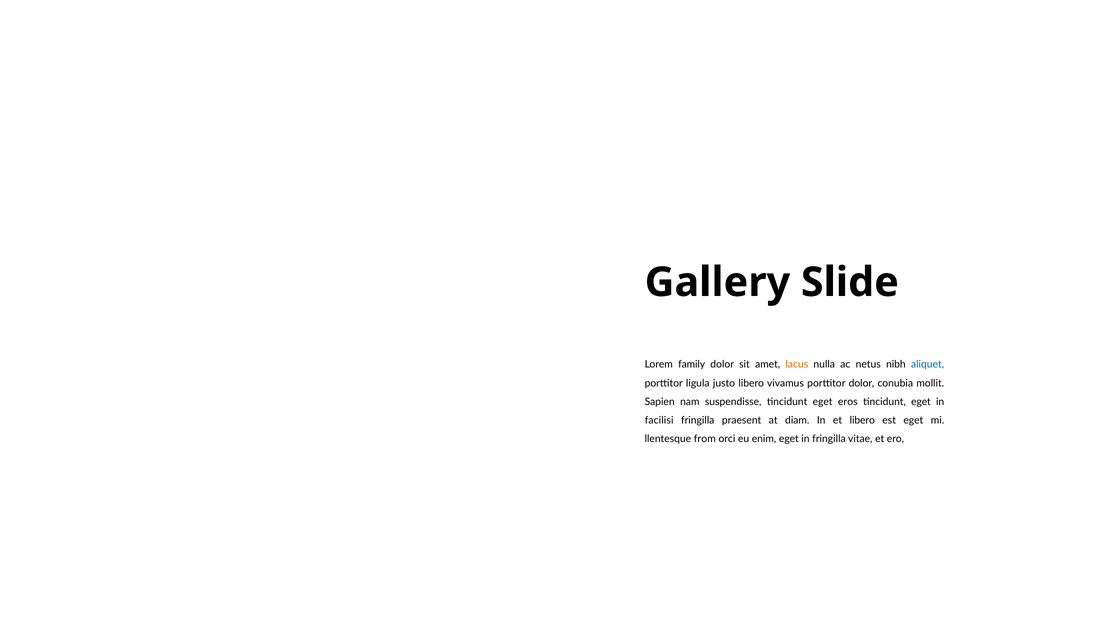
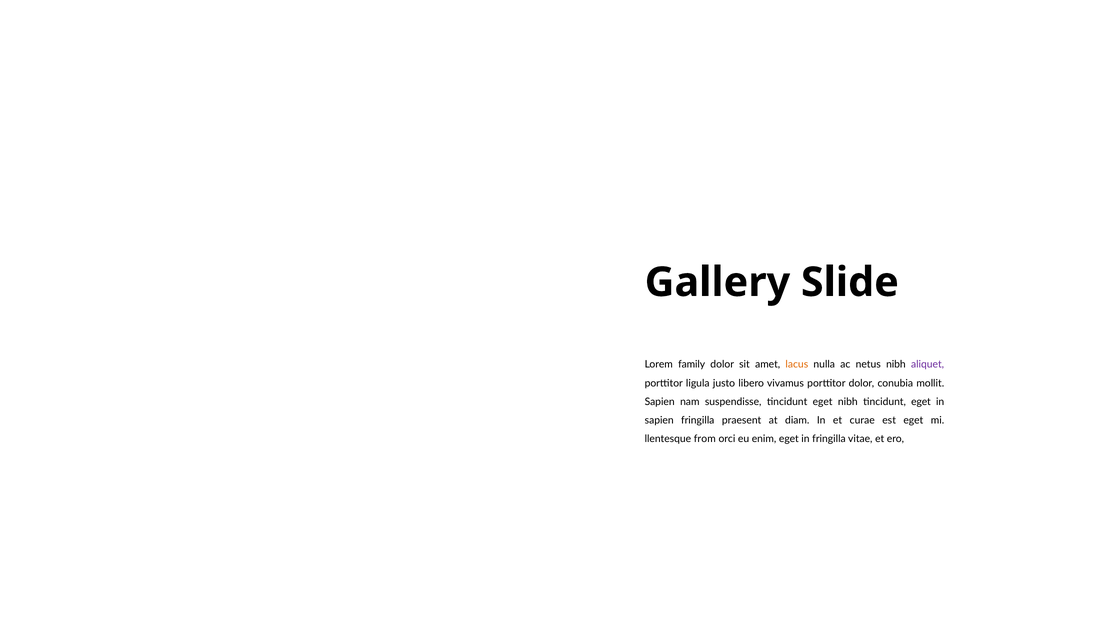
aliquet colour: blue -> purple (928, 365)
eget eros: eros -> nibh (848, 402)
facilisi: facilisi -> sapien (659, 420)
et libero: libero -> curae (862, 420)
